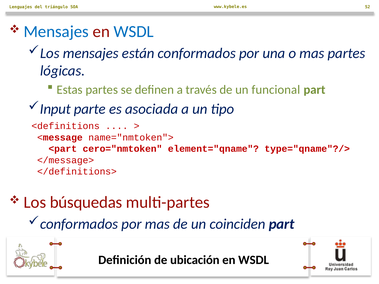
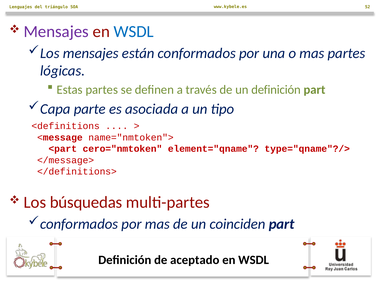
Mensajes colour: blue -> purple (56, 32)
un funcional: funcional -> definición (276, 90)
Input: Input -> Capa (55, 109)
ubicación: ubicación -> aceptado (195, 260)
